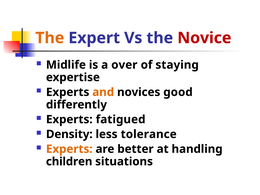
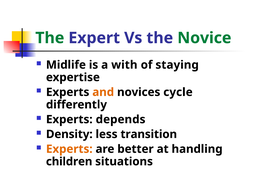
The colour: orange -> green (50, 38)
Novice colour: red -> green (204, 38)
over: over -> with (124, 65)
good: good -> cycle (178, 92)
fatigued: fatigued -> depends (121, 119)
tolerance: tolerance -> transition (149, 134)
